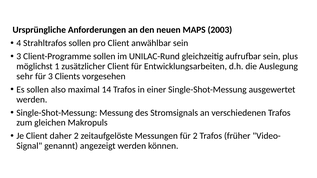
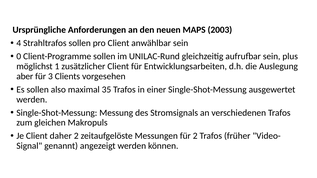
3: 3 -> 0 (19, 56)
sehr: sehr -> aber (25, 76)
14: 14 -> 35 (106, 90)
